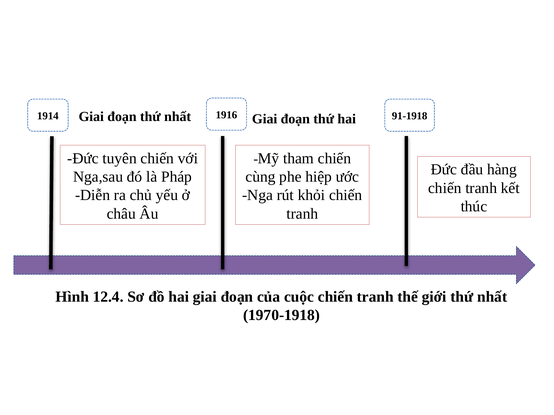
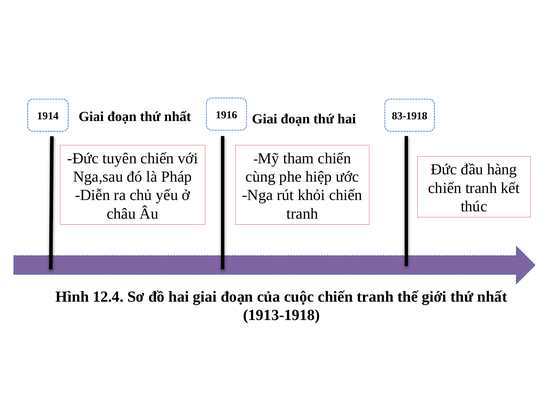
91-1918: 91-1918 -> 83-1918 (410, 116)
1970-1918: 1970-1918 -> 1913-1918 (282, 316)
